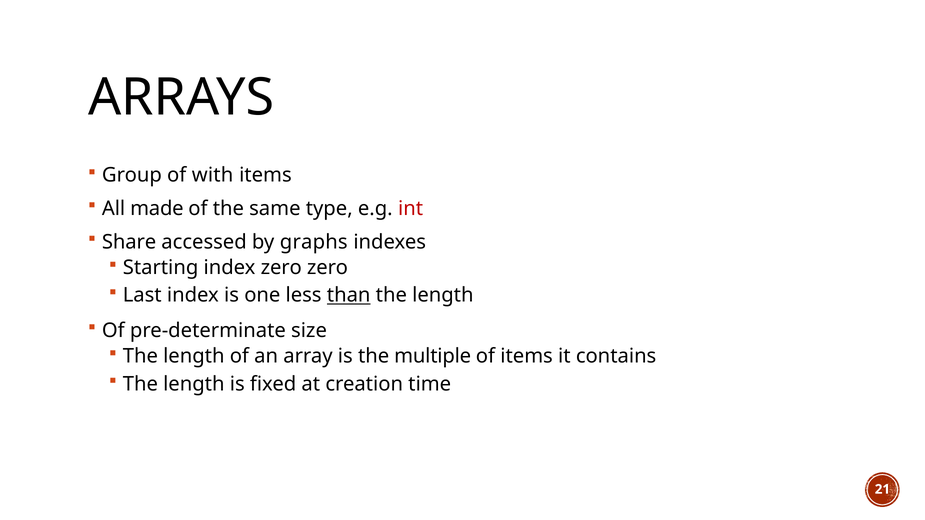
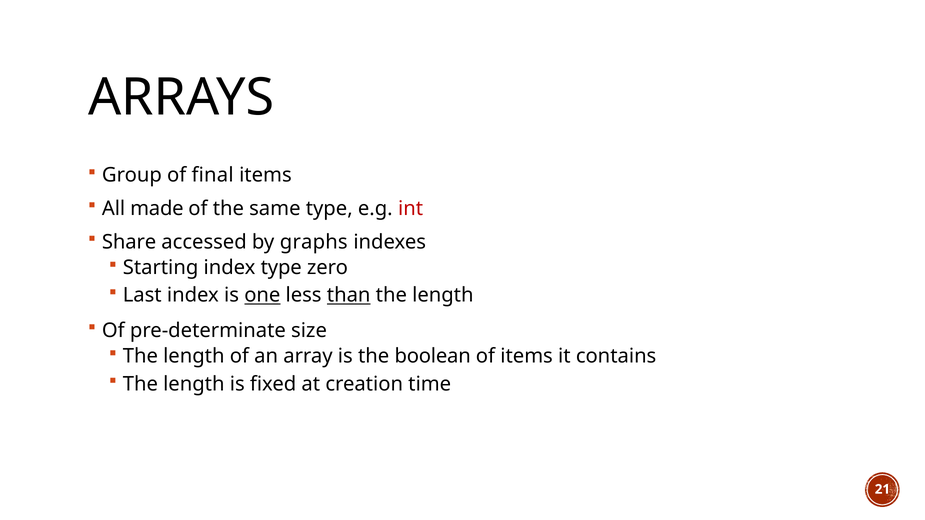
with: with -> final (213, 175)
index zero: zero -> type (281, 268)
one underline: none -> present (262, 295)
multiple: multiple -> boolean (433, 356)
